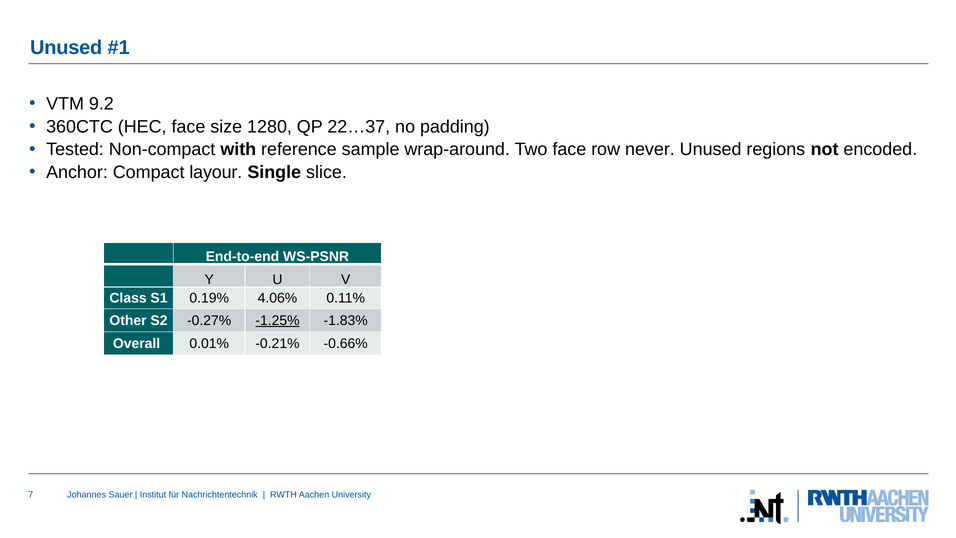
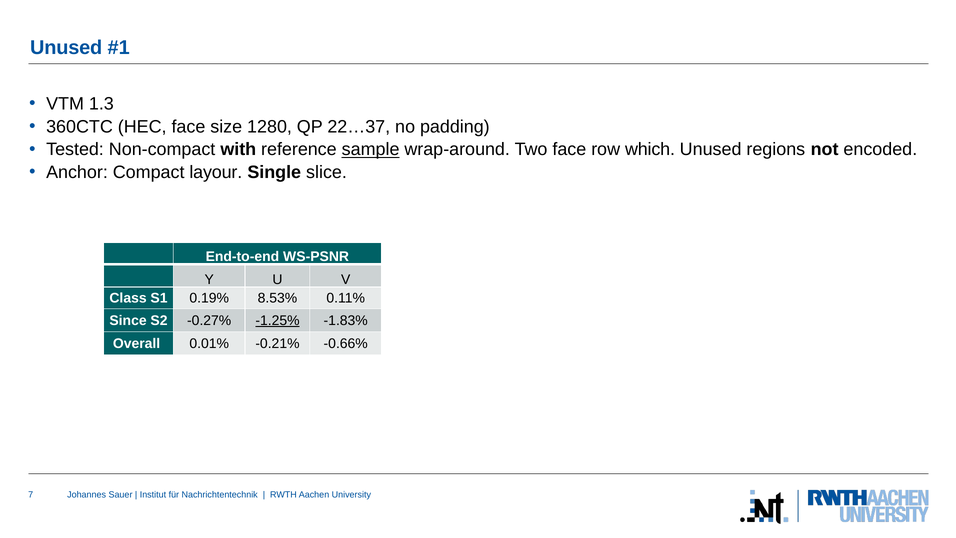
9.2: 9.2 -> 1.3 (101, 104)
sample underline: none -> present (371, 150)
never: never -> which (650, 150)
4.06%: 4.06% -> 8.53% (277, 298)
Other: Other -> Since (128, 320)
